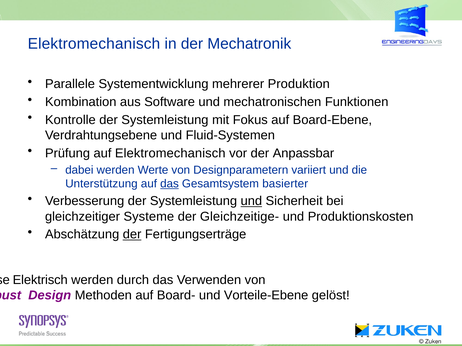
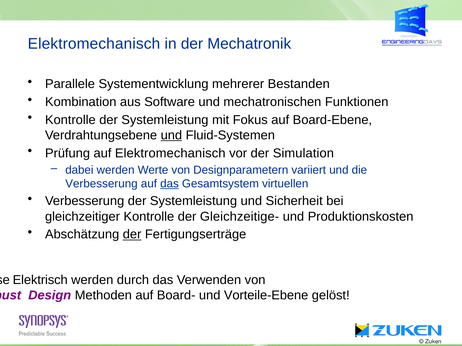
Produktion: Produktion -> Bestanden (299, 84)
und underline: none -> present (171, 135)
Anpassbar: Anpassbar -> Simulation (303, 153)
Unterstützung: Unterstützung -> Verbesserung (101, 184)
basierter: basierter -> virtuellen (285, 184)
und underline: present -> none (251, 201)
gleichzeitiger Systeme: Systeme -> Kontrolle (149, 217)
